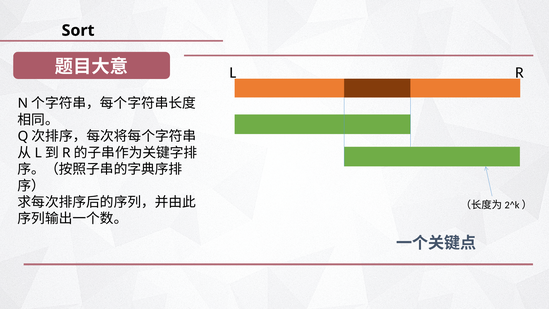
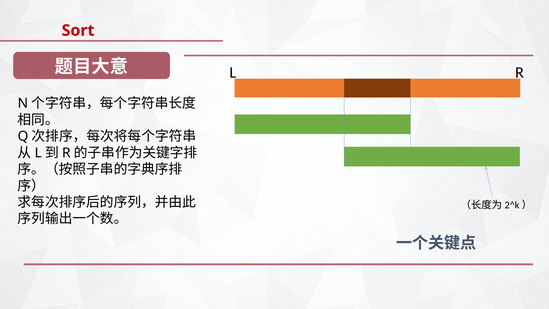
Sort colour: black -> red (78, 30)
